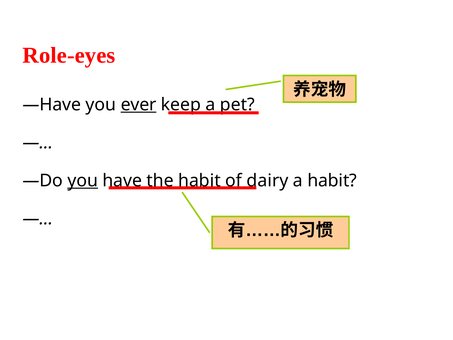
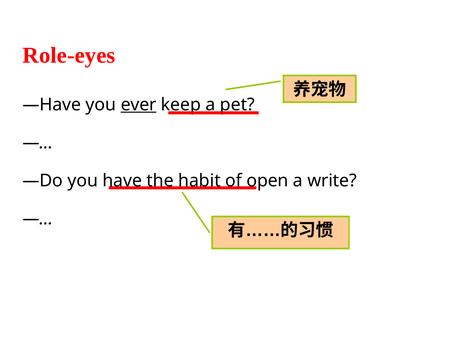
you underline: present -> none (83, 181)
dairy: dairy -> open (268, 181)
a habit: habit -> write (332, 181)
